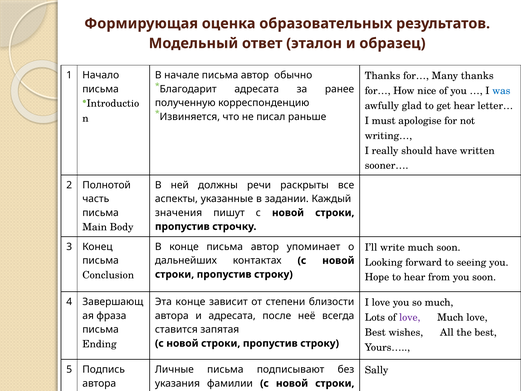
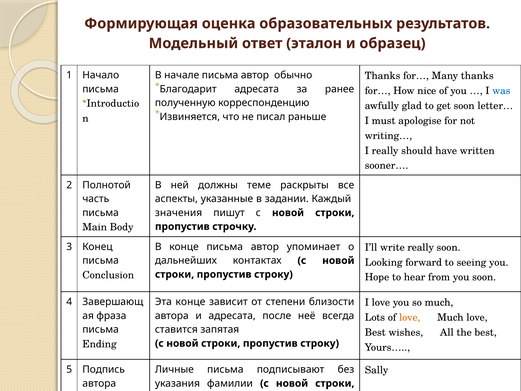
get hear: hear -> soon (464, 106)
речи: речи -> теме (259, 185)
write much: much -> really (421, 247)
love colour: purple -> orange (410, 317)
